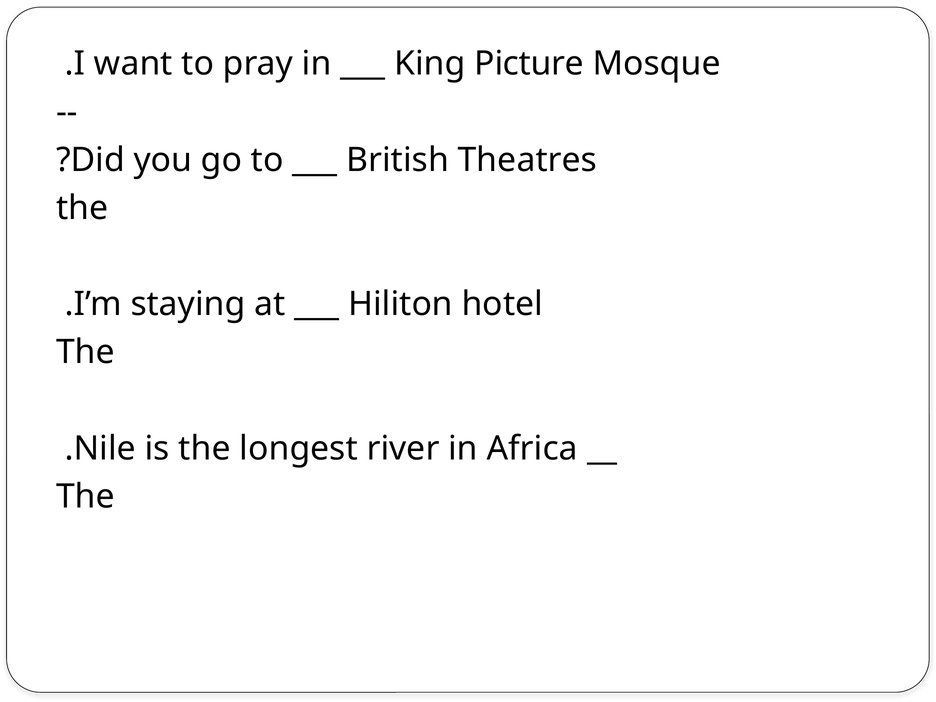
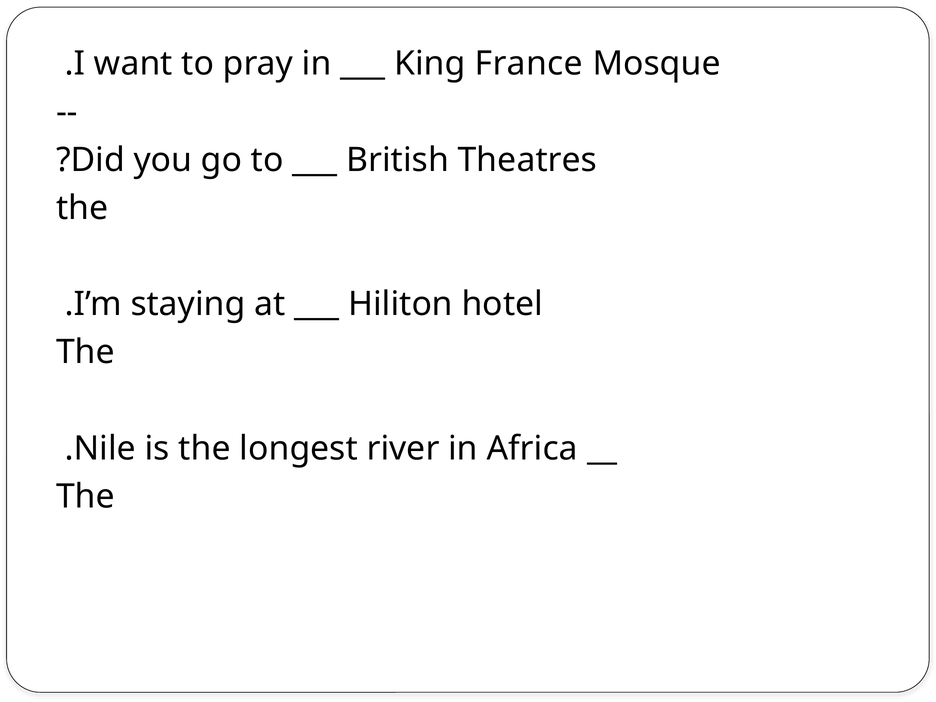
Picture: Picture -> France (529, 64)
